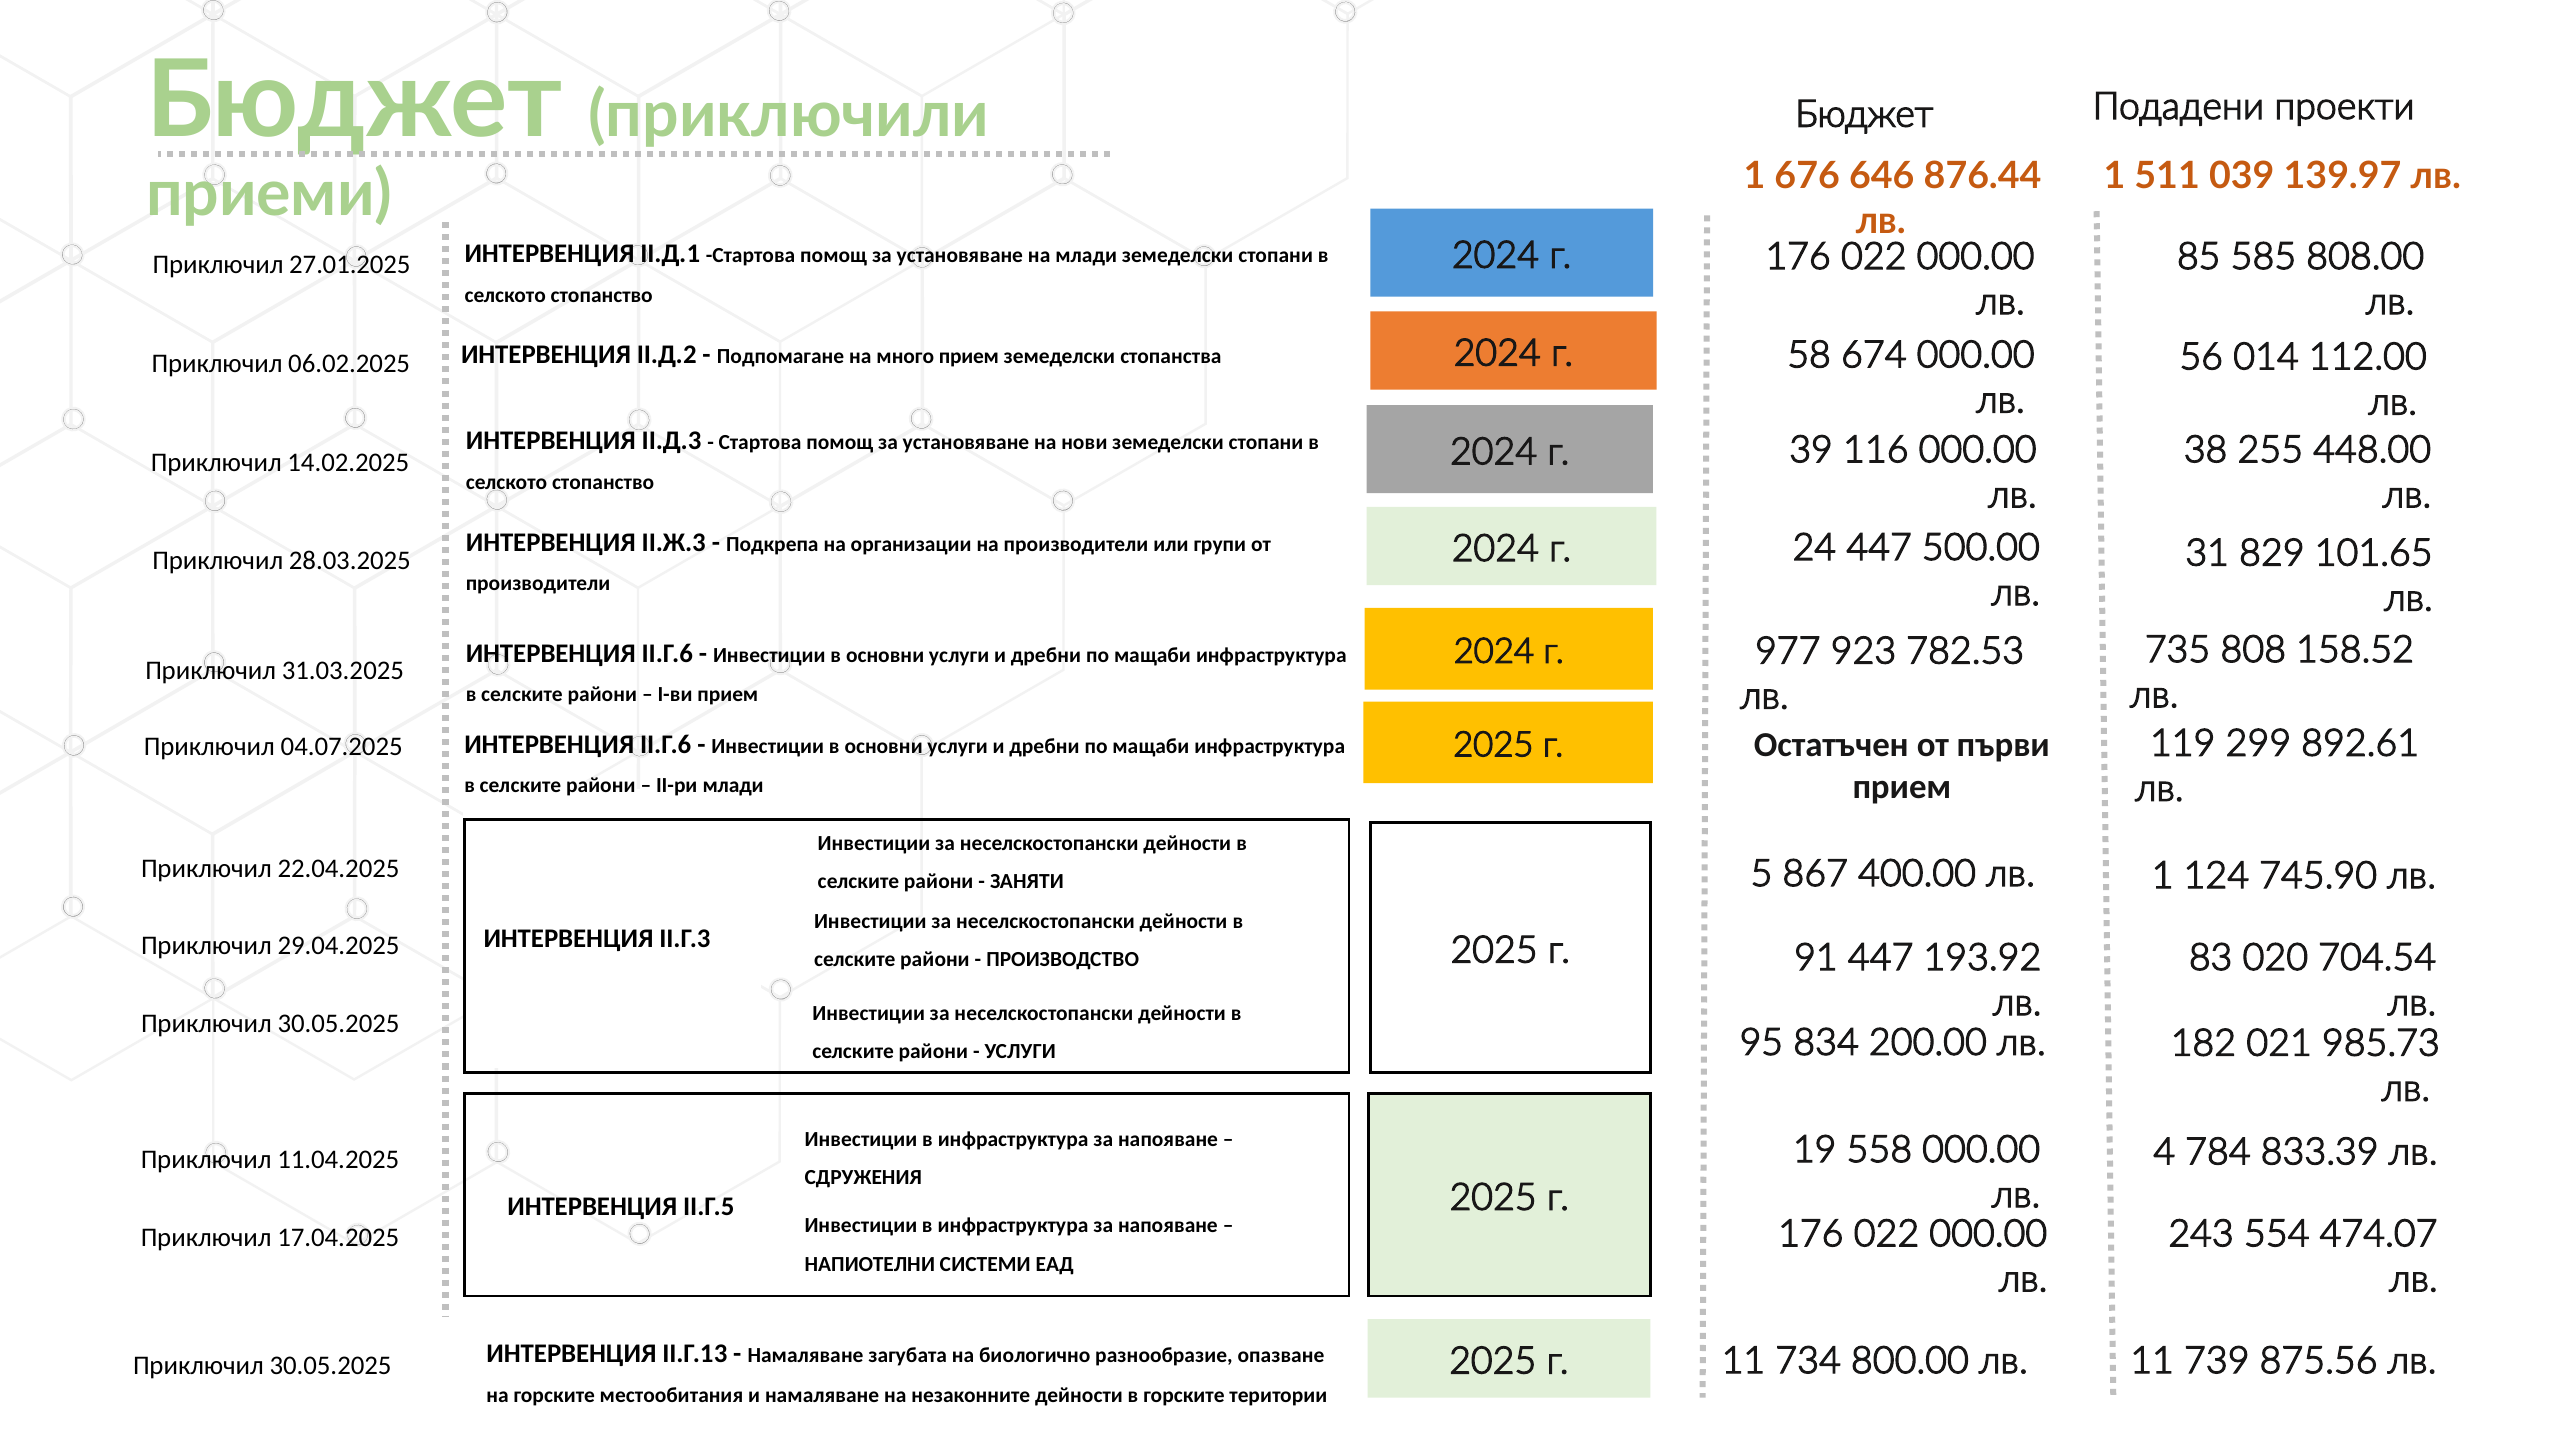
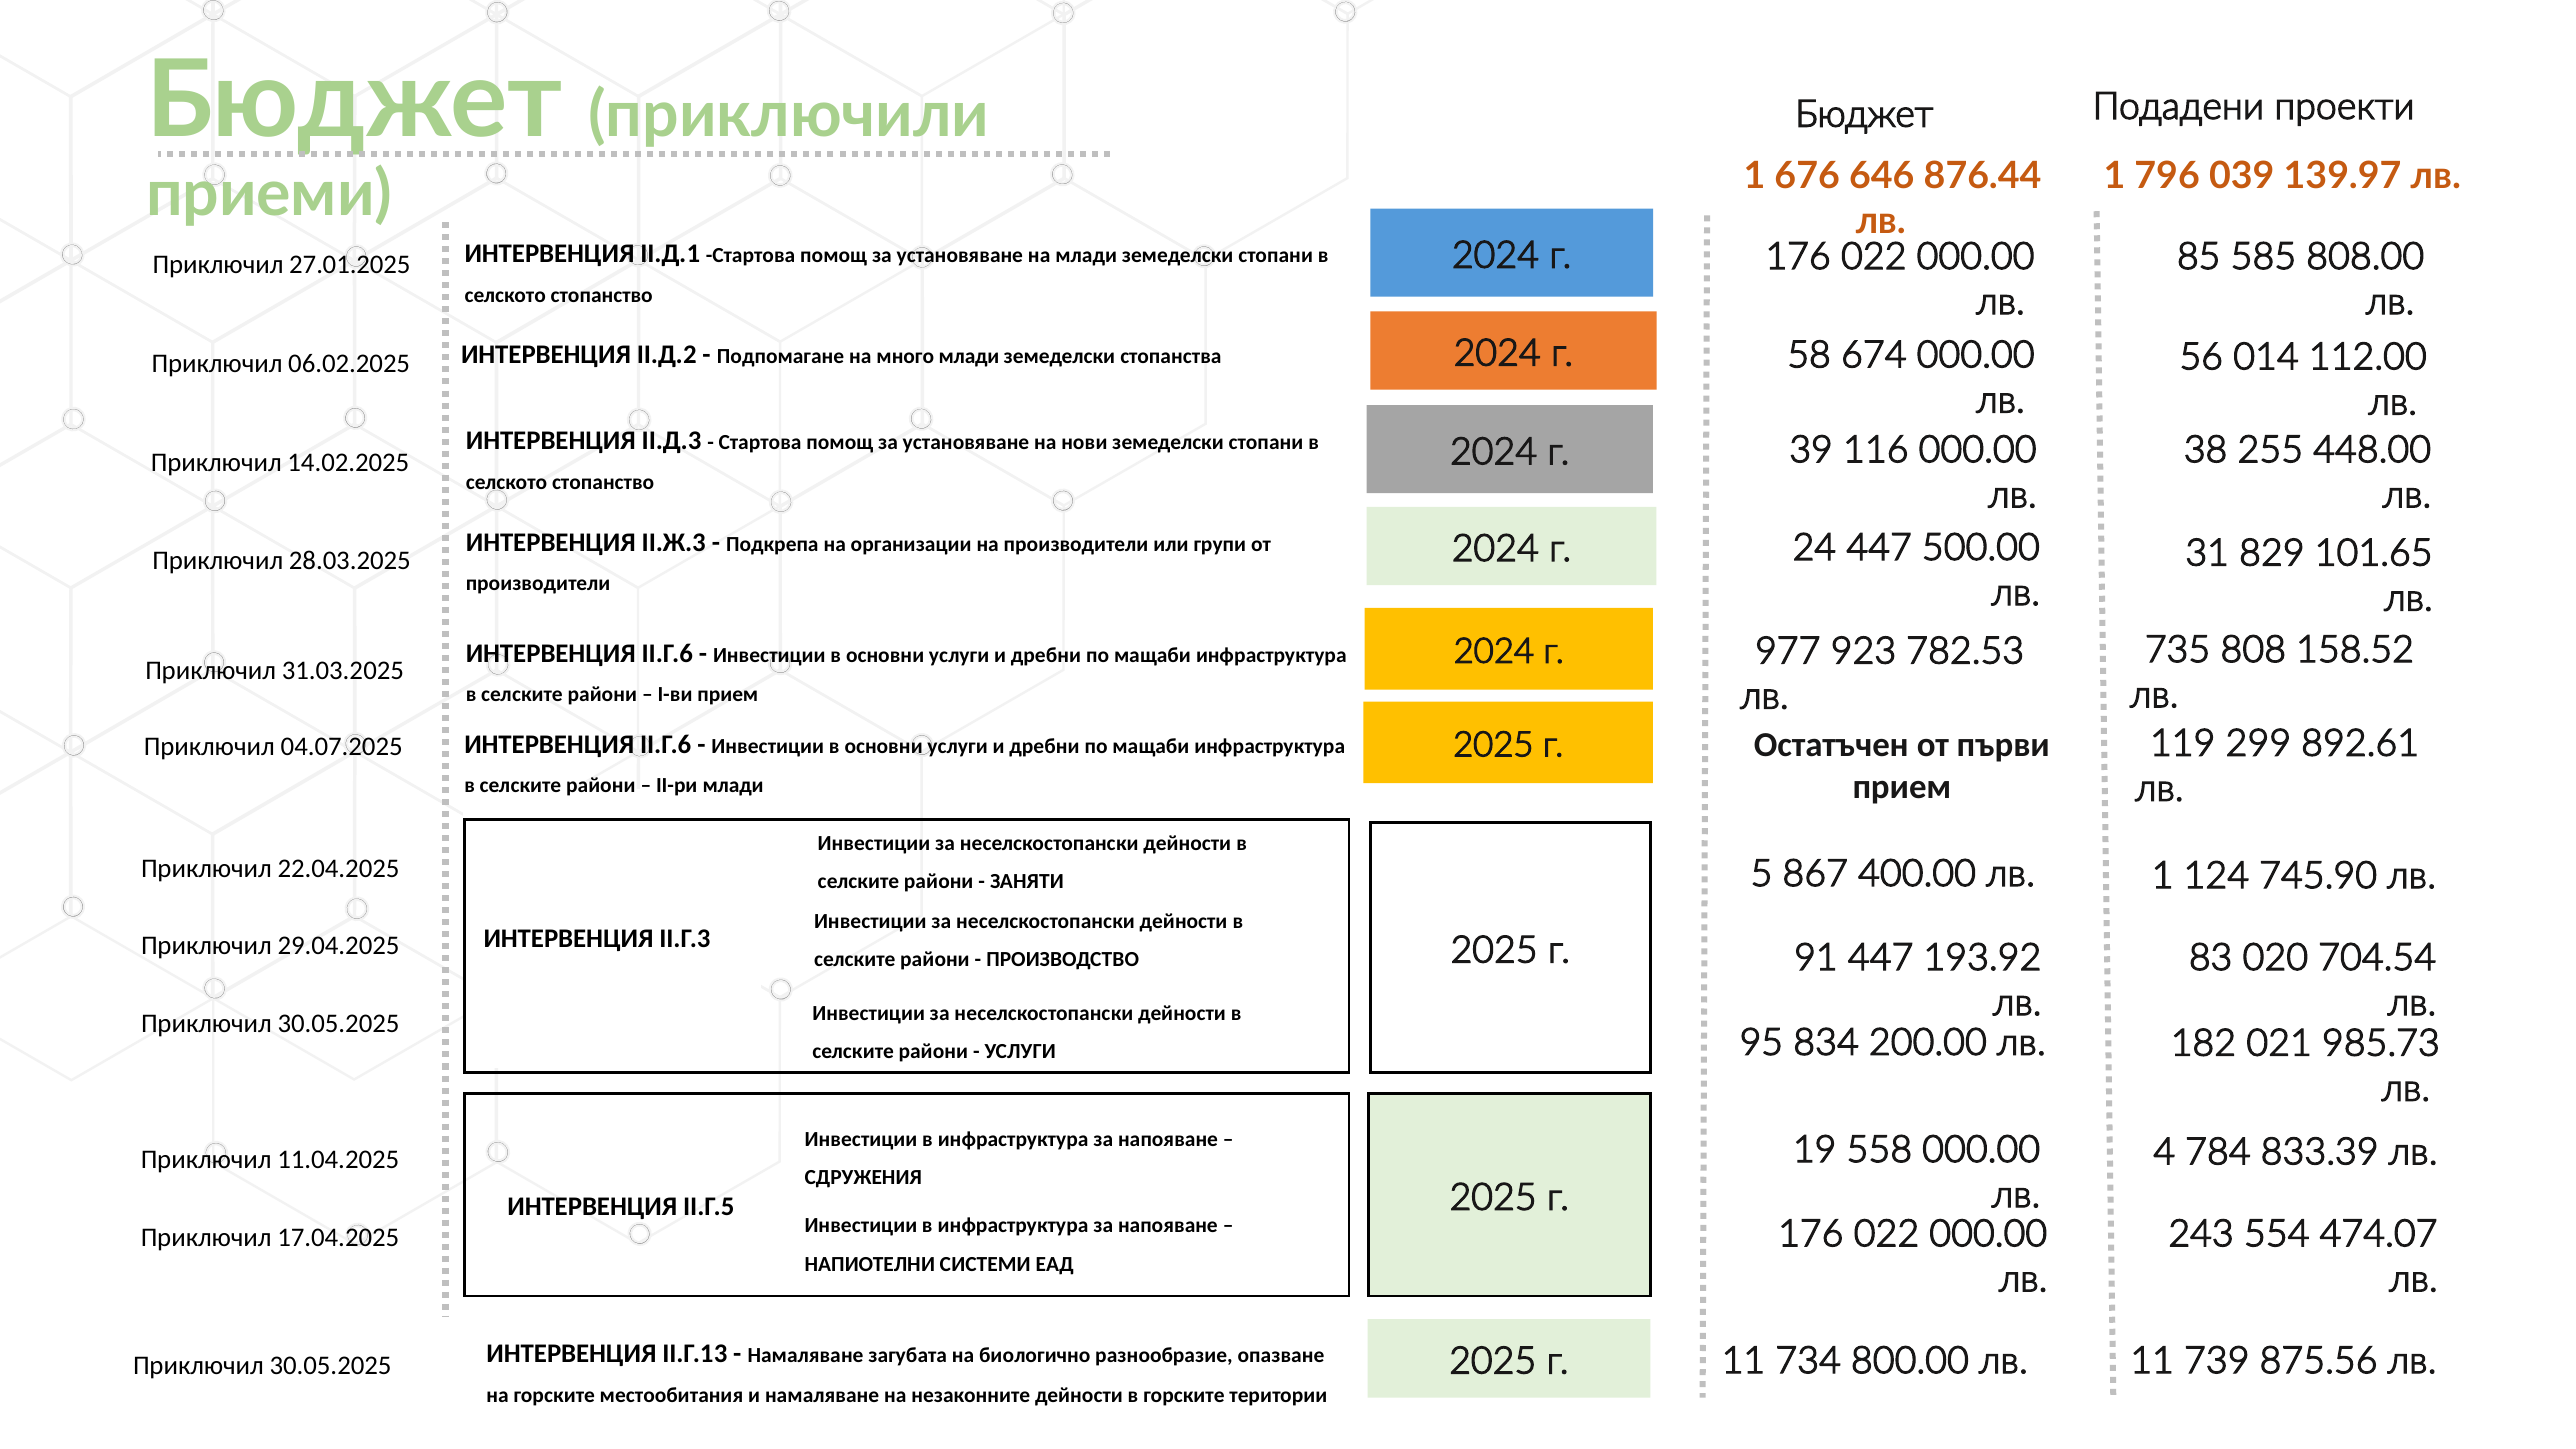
511: 511 -> 796 (2167, 176)
много прием: прием -> млади (969, 356)
